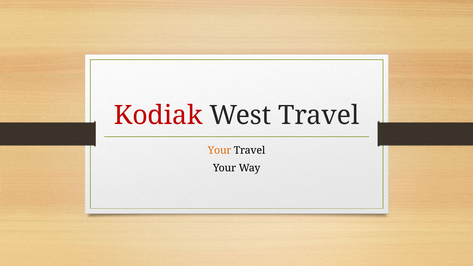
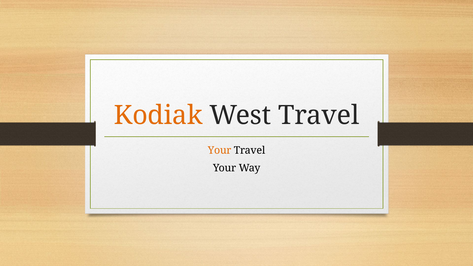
Kodiak colour: red -> orange (158, 116)
